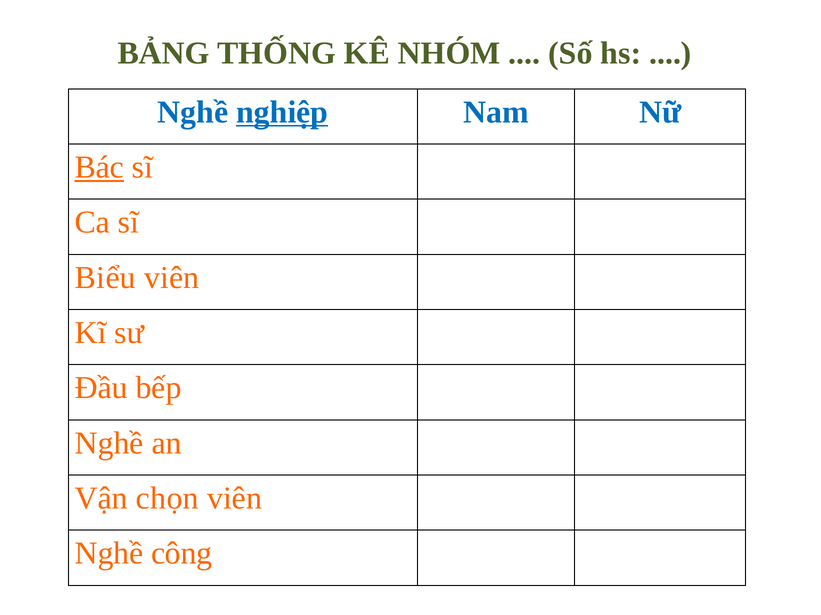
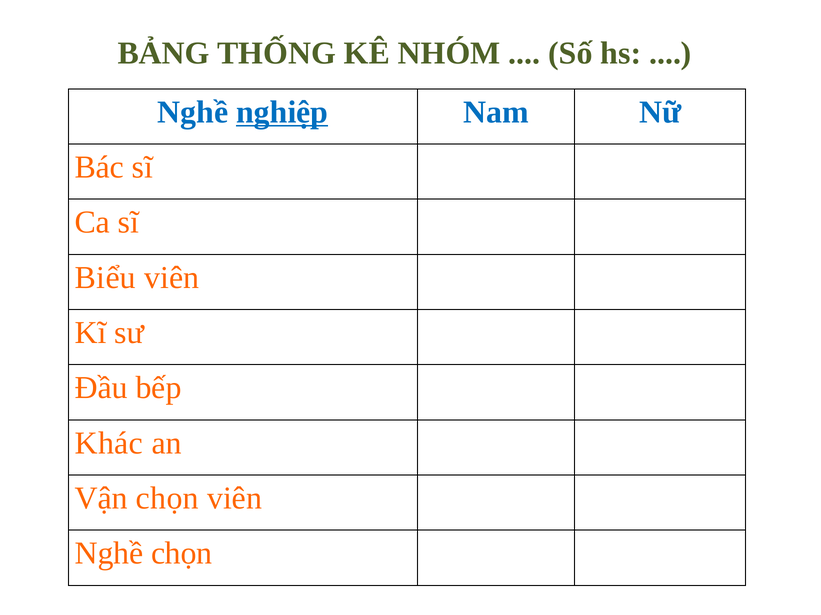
Bác underline: present -> none (99, 167)
Nghề: Nghề -> Khác (109, 444)
Nghề công: công -> chọn (182, 554)
